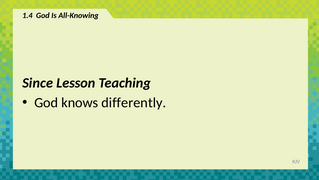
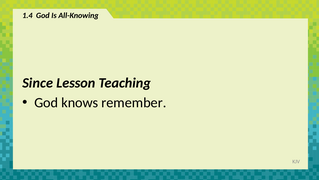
differently: differently -> remember (134, 103)
